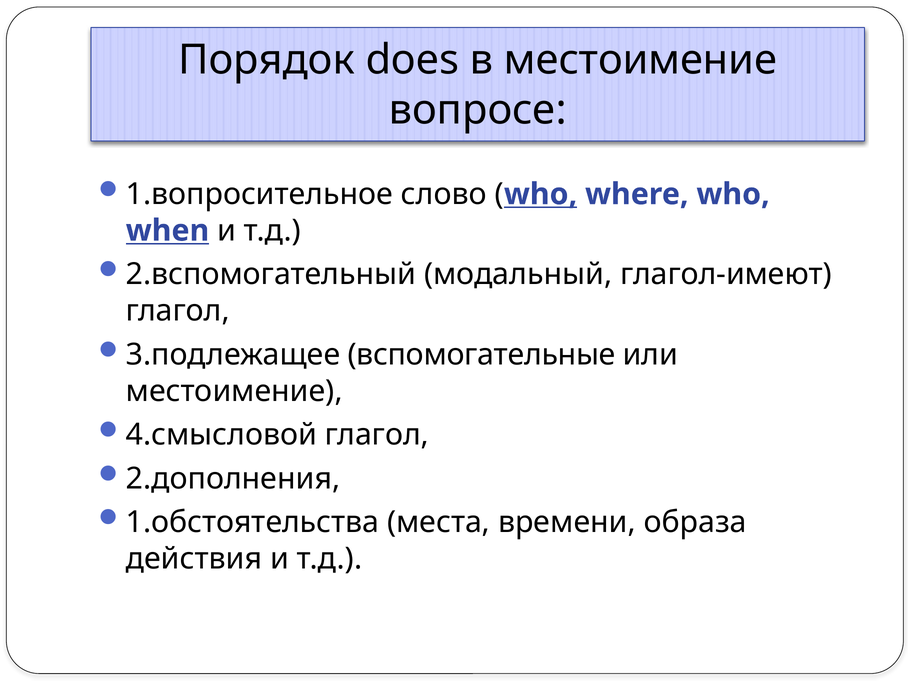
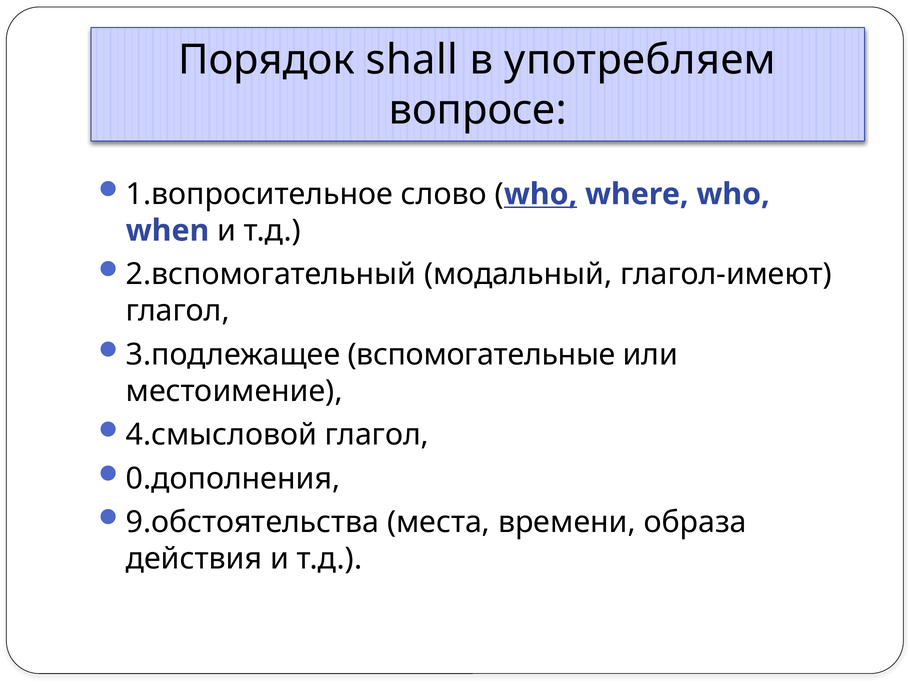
does: does -> shall (412, 60)
в местоимение: местоимение -> употребляем (640, 60)
when underline: present -> none (168, 230)
2.дополнения: 2.дополнения -> 0.дополнения (233, 478)
1.обстоятельства: 1.обстоятельства -> 9.обстоятельства (253, 522)
